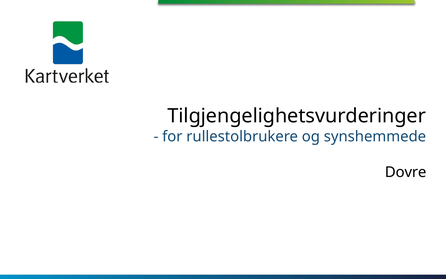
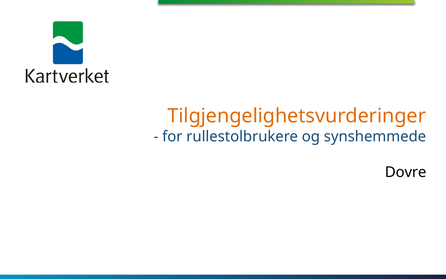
Tilgjengelighetsvurderinger colour: black -> orange (297, 116)
